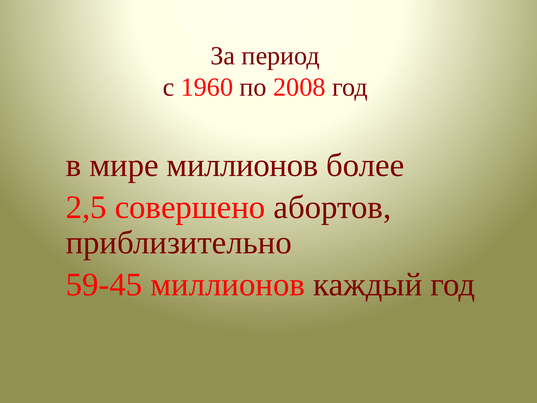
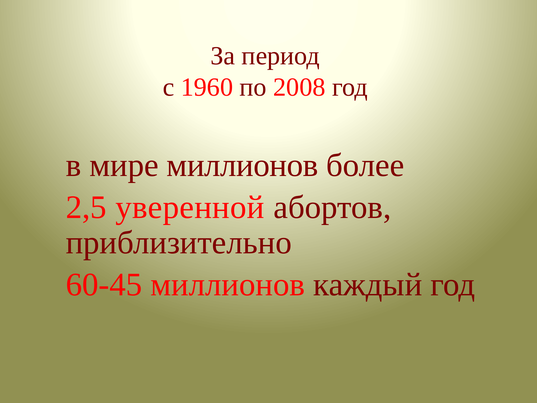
совершено: совершено -> уверенной (190, 207)
59-45: 59-45 -> 60-45 (104, 285)
